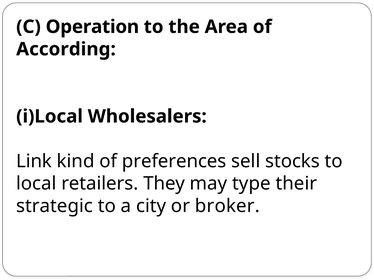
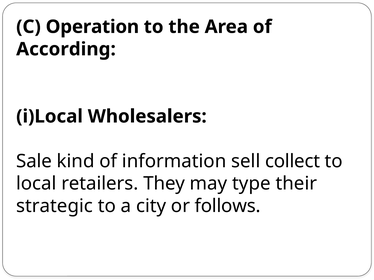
Link: Link -> Sale (34, 161)
preferences: preferences -> information (174, 161)
stocks: stocks -> collect (293, 161)
broker: broker -> follows (228, 206)
